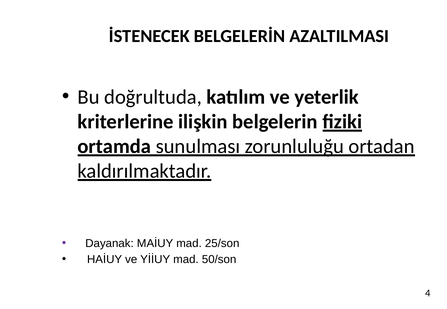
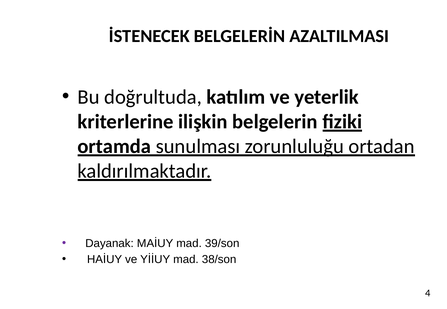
25/son: 25/son -> 39/son (222, 244)
50/son: 50/son -> 38/son (219, 260)
